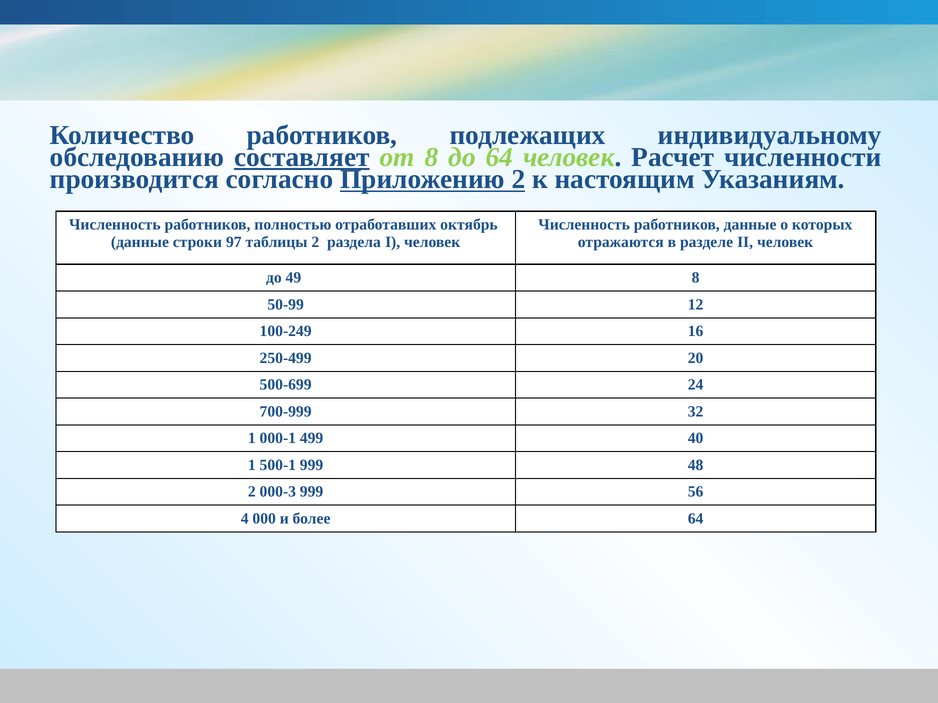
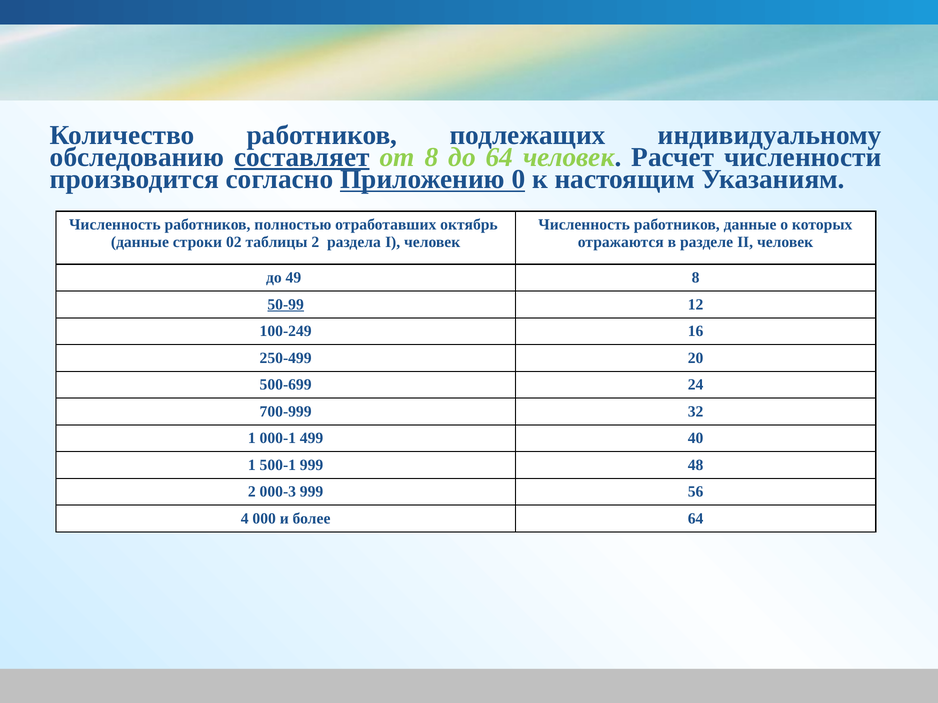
Приложению 2: 2 -> 0 (518, 179)
97: 97 -> 02 (234, 242)
50-99 underline: none -> present (286, 305)
